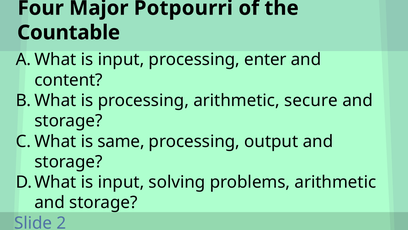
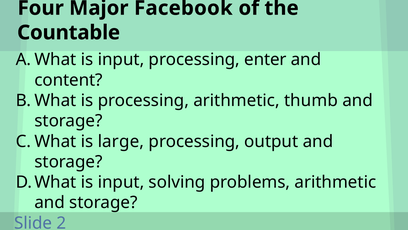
Potpourri: Potpourri -> Facebook (183, 8)
secure: secure -> thumb (311, 100)
same: same -> large (121, 141)
